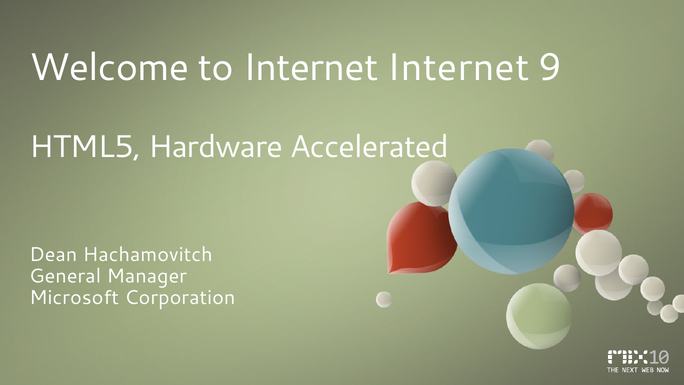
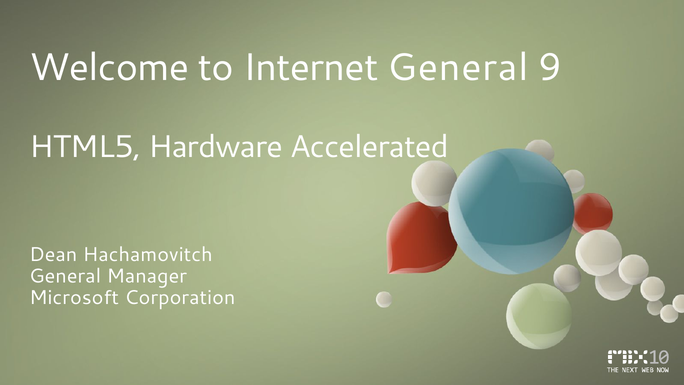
Internet Internet: Internet -> General (458, 68)
